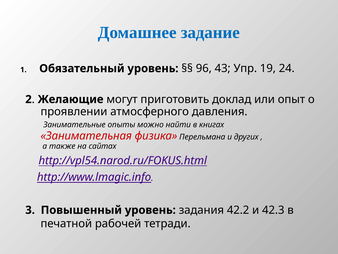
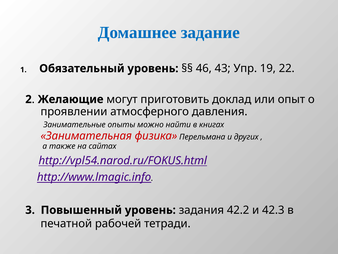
96: 96 -> 46 (204, 68)
24: 24 -> 22 (287, 68)
